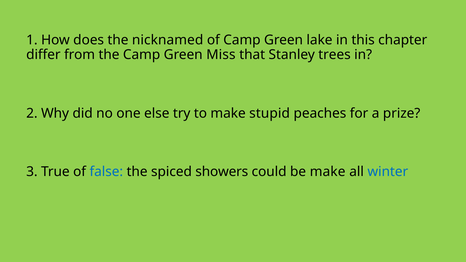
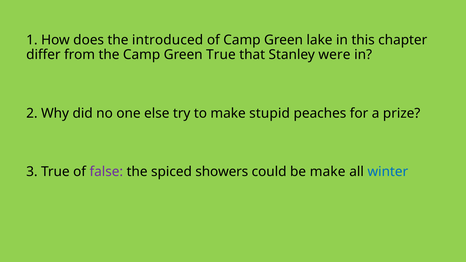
nicknamed: nicknamed -> introduced (168, 40)
Green Miss: Miss -> True (221, 55)
trees: trees -> were (334, 55)
false colour: blue -> purple (106, 172)
